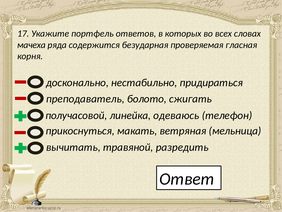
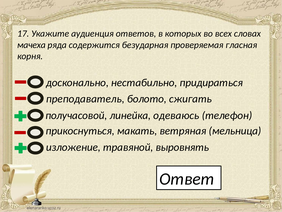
портфель: портфель -> аудиенция (92, 34)
вычитать: вычитать -> изложение (73, 147)
разредить: разредить -> выровнять (182, 147)
